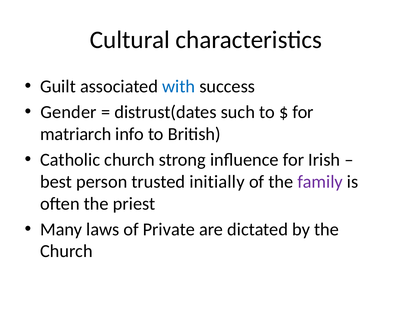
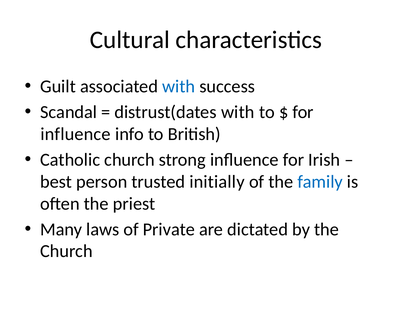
Gender: Gender -> Scandal (69, 112)
distrust(dates such: such -> with (238, 112)
matriarch: matriarch -> influence (76, 134)
family colour: purple -> blue (320, 182)
